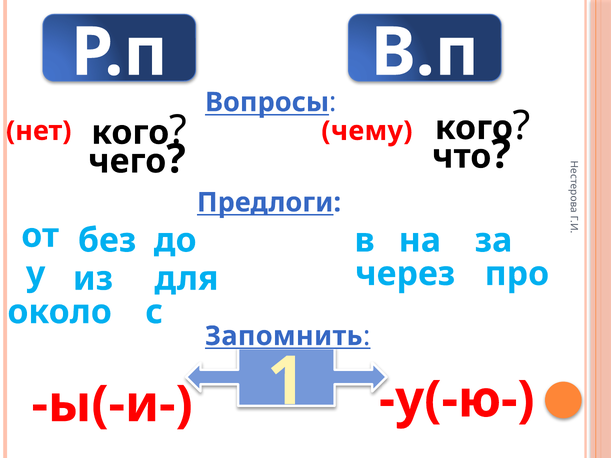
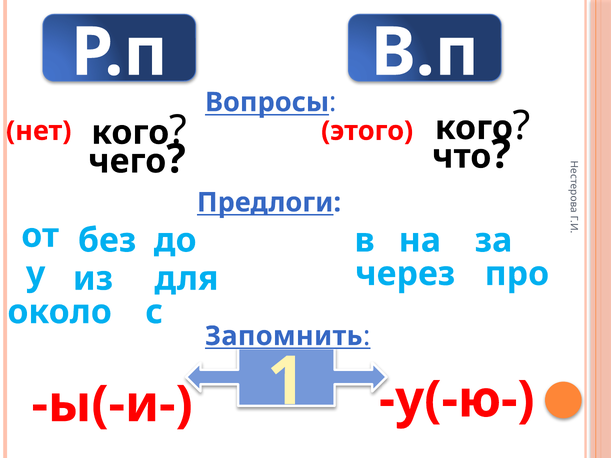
чему: чему -> этого (367, 131)
